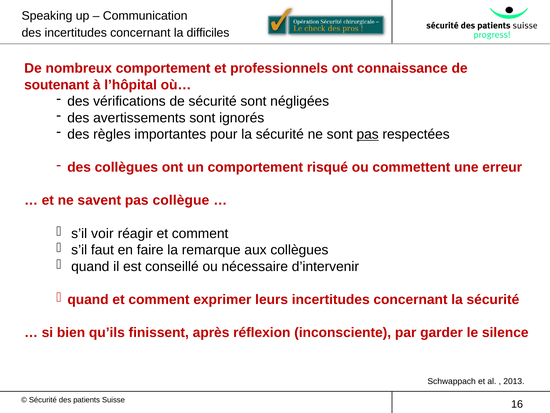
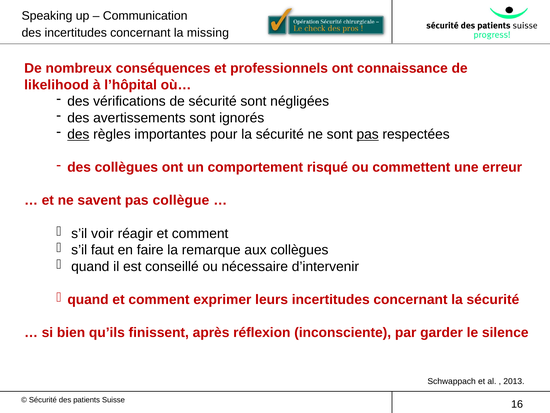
difficiles: difficiles -> missing (208, 33)
nombreux comportement: comportement -> conséquences (163, 68)
soutenant: soutenant -> likelihood (57, 85)
des underline: none -> present (78, 134)
